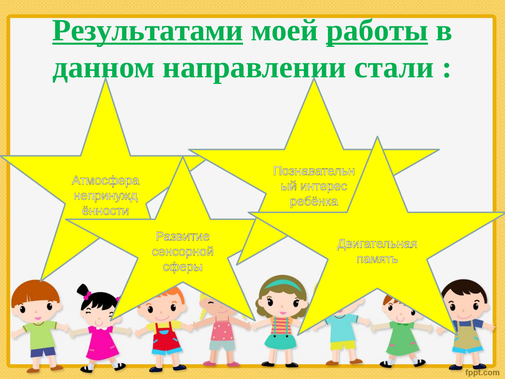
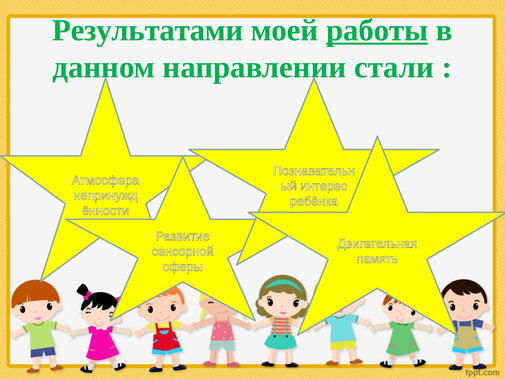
Результатами underline: present -> none (148, 30)
